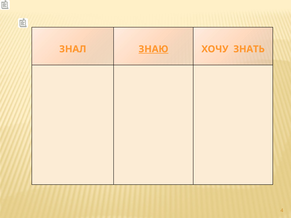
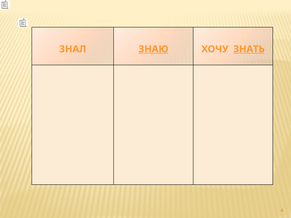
ЗНАТЬ underline: none -> present (249, 49)
